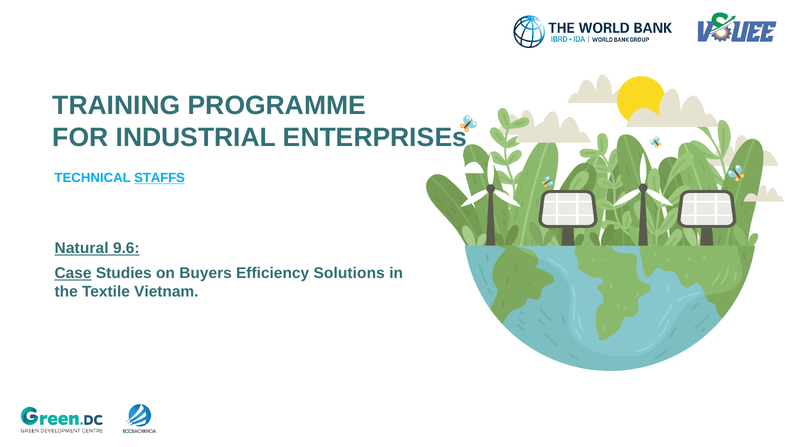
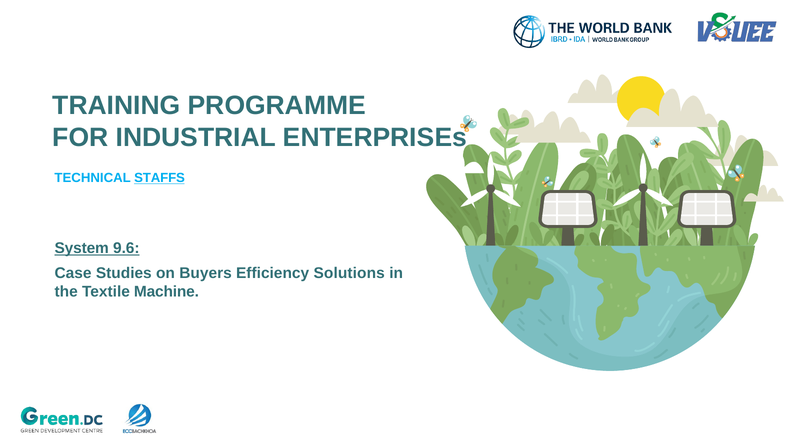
Natural: Natural -> System (82, 248)
Case underline: present -> none (73, 273)
Vietnam: Vietnam -> Machine (166, 292)
